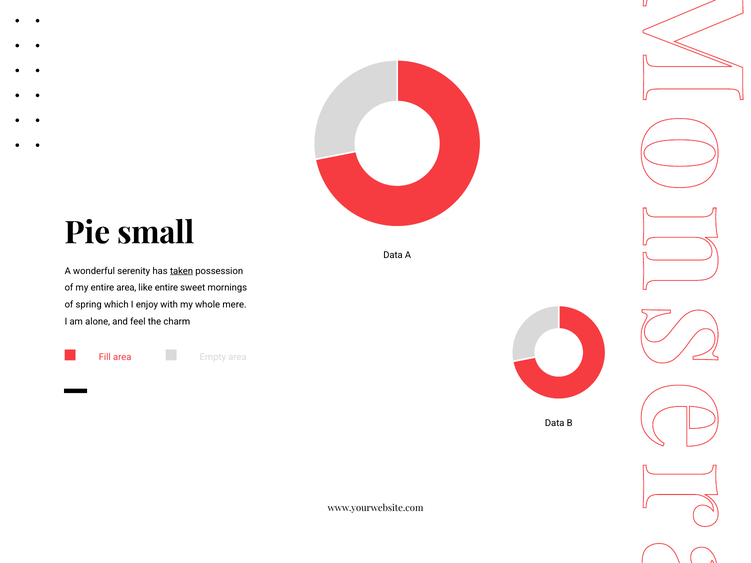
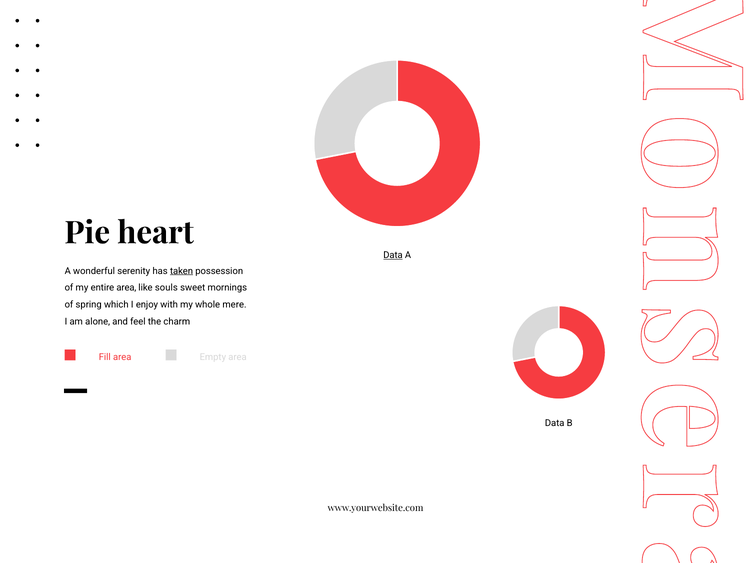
small: small -> heart (156, 233)
Data underline: none -> present (393, 255)
like entire: entire -> souls (166, 288)
